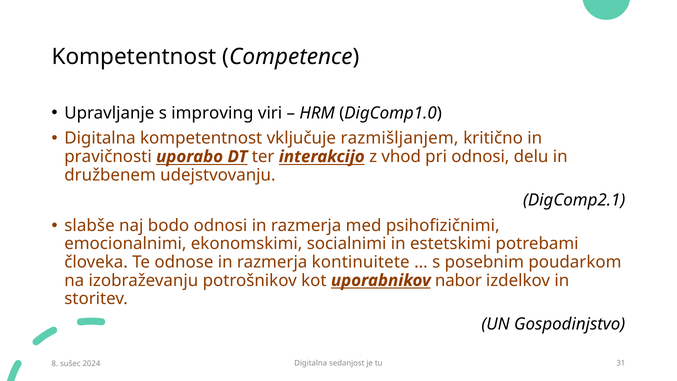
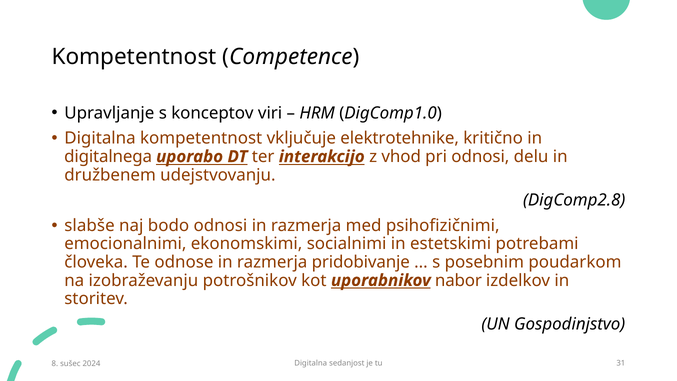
improving: improving -> konceptov (212, 113)
razmišljanjem: razmišljanjem -> elektrotehnike (400, 138)
pravičnosti: pravičnosti -> digitalnega (108, 157)
DigComp2.1: DigComp2.1 -> DigComp2.8 (574, 200)
kontinuitete: kontinuitete -> pridobivanje (361, 262)
